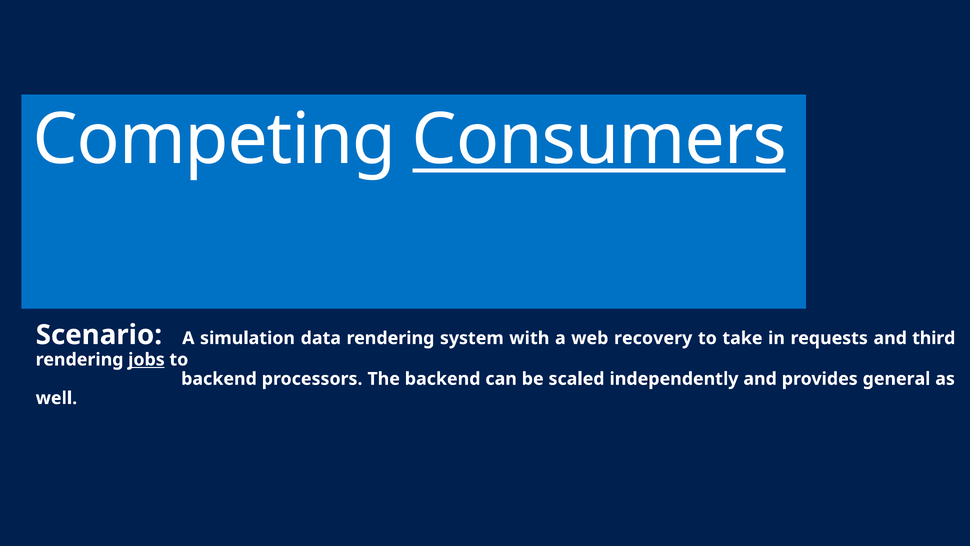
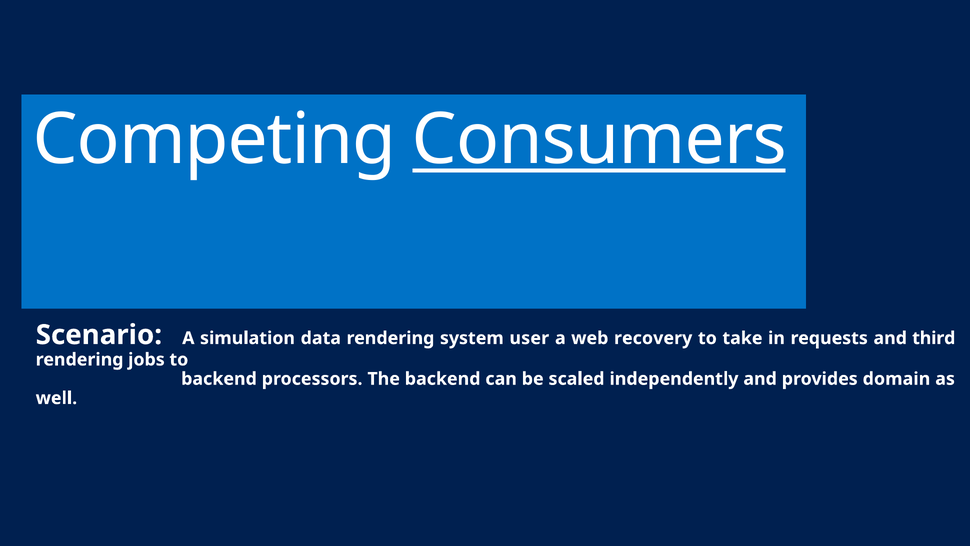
with: with -> user (529, 338)
jobs underline: present -> none (146, 359)
general: general -> domain (896, 379)
